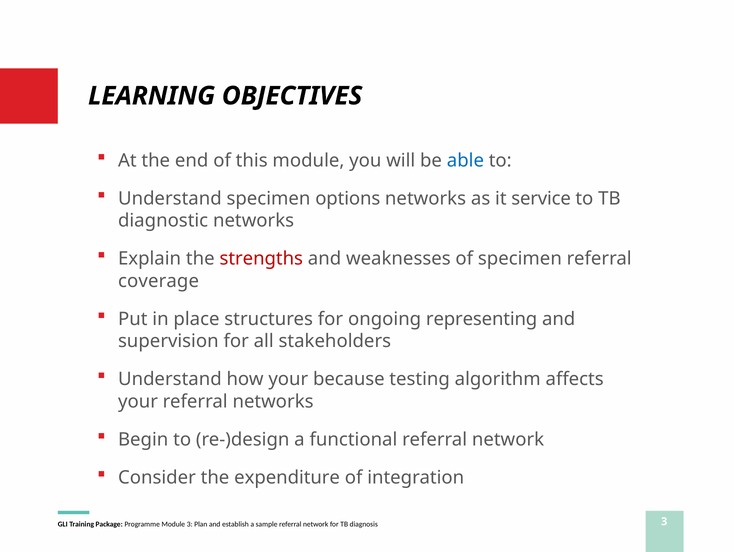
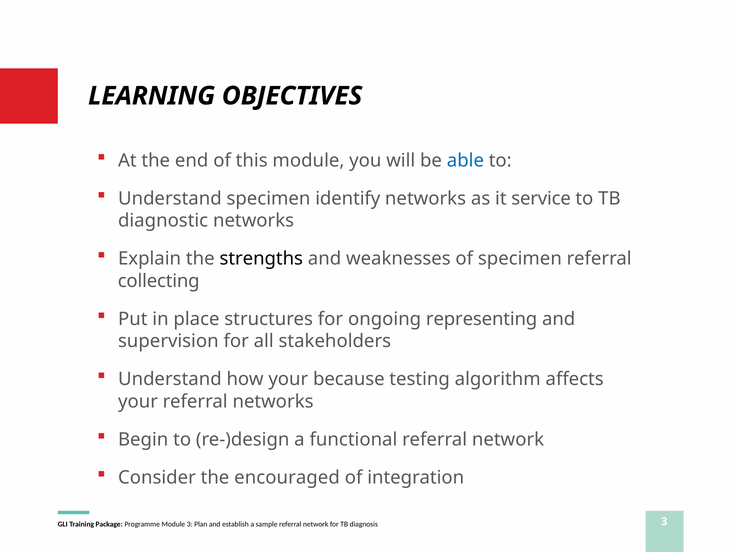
options: options -> identify (348, 199)
strengths colour: red -> black (261, 259)
coverage: coverage -> collecting (159, 281)
expenditure: expenditure -> encouraged (287, 478)
